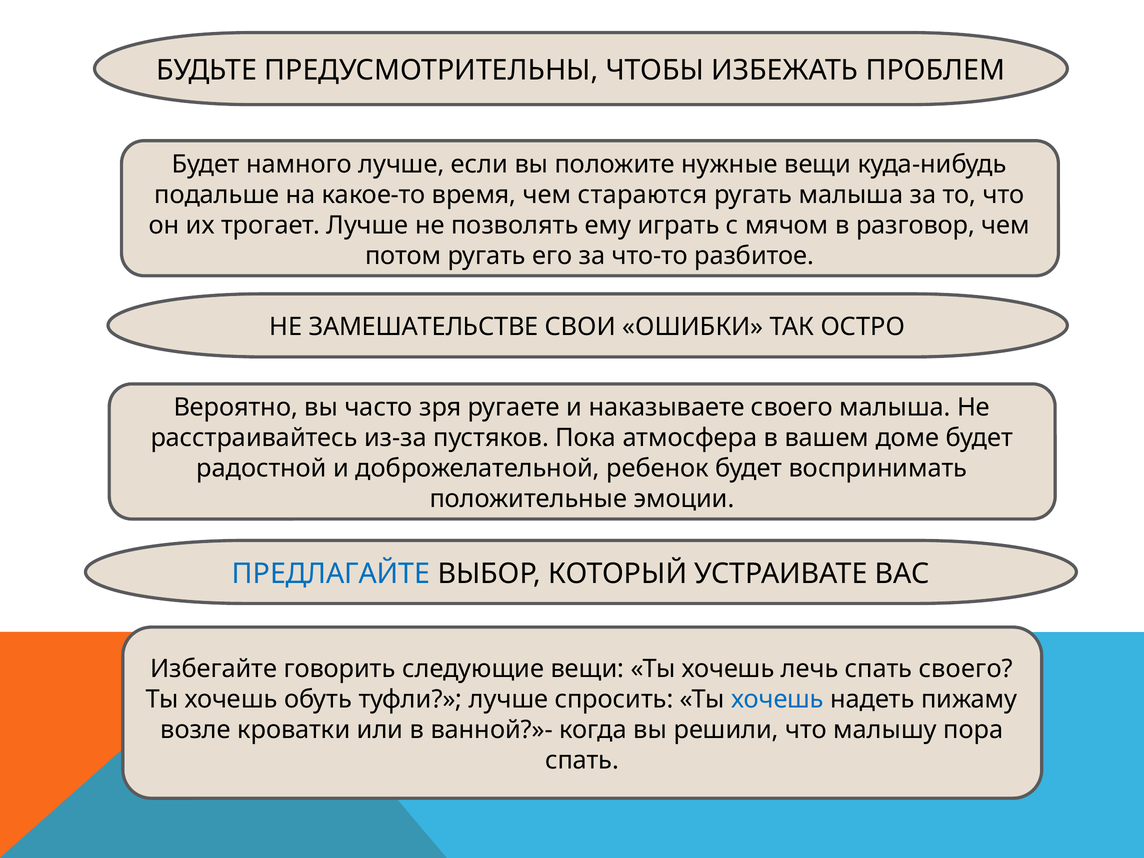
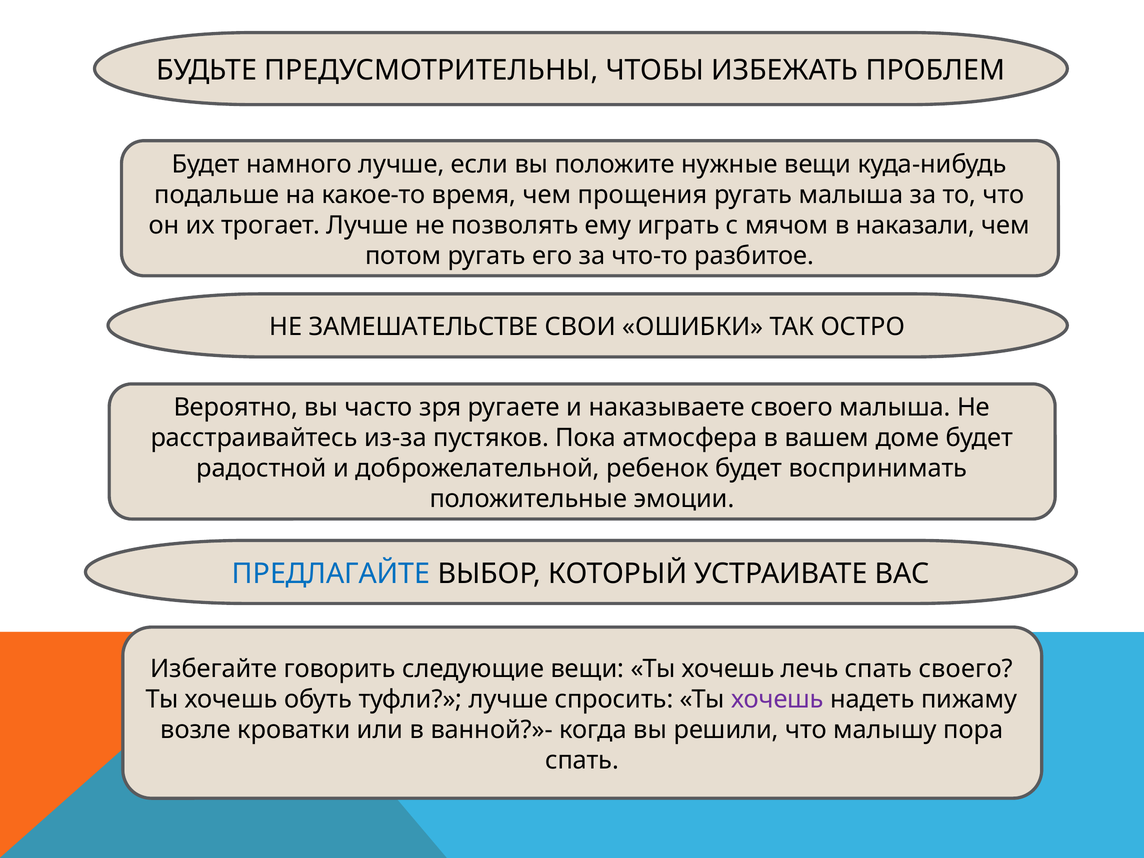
стараются: стараются -> прощения (643, 195)
разговор: разговор -> наказали (916, 225)
хочешь colour: blue -> purple (777, 699)
